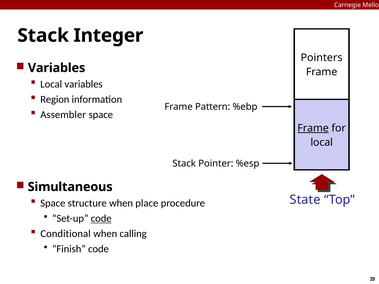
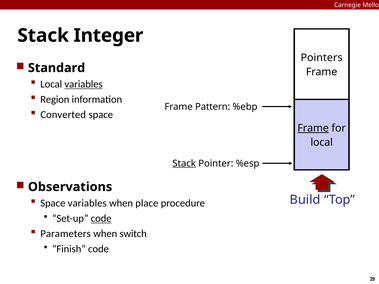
Variables: Variables -> Standard (57, 68)
variables underline: none -> present (84, 84)
Assembler: Assembler -> Converted (63, 115)
Stack underline: none -> present (184, 164)
Simultaneous: Simultaneous -> Observations (70, 187)
State: State -> Build (305, 200)
Space structure: structure -> variables (87, 203)
Conditional: Conditional -> Parameters (66, 234)
calling: calling -> switch (133, 234)
